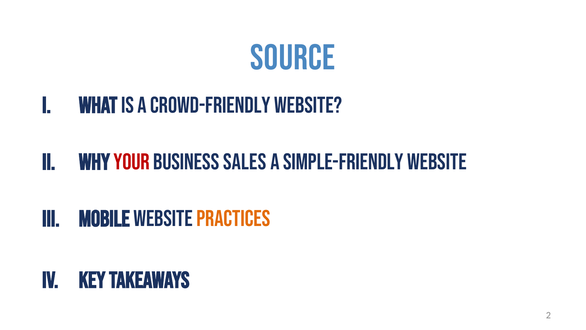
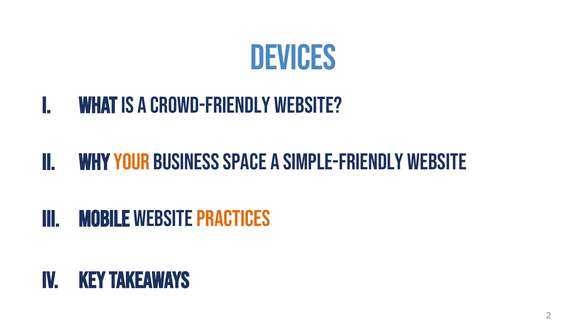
Source: Source -> Devices (293, 57)
your colour: red -> orange (132, 162)
sales: sales -> space (245, 162)
